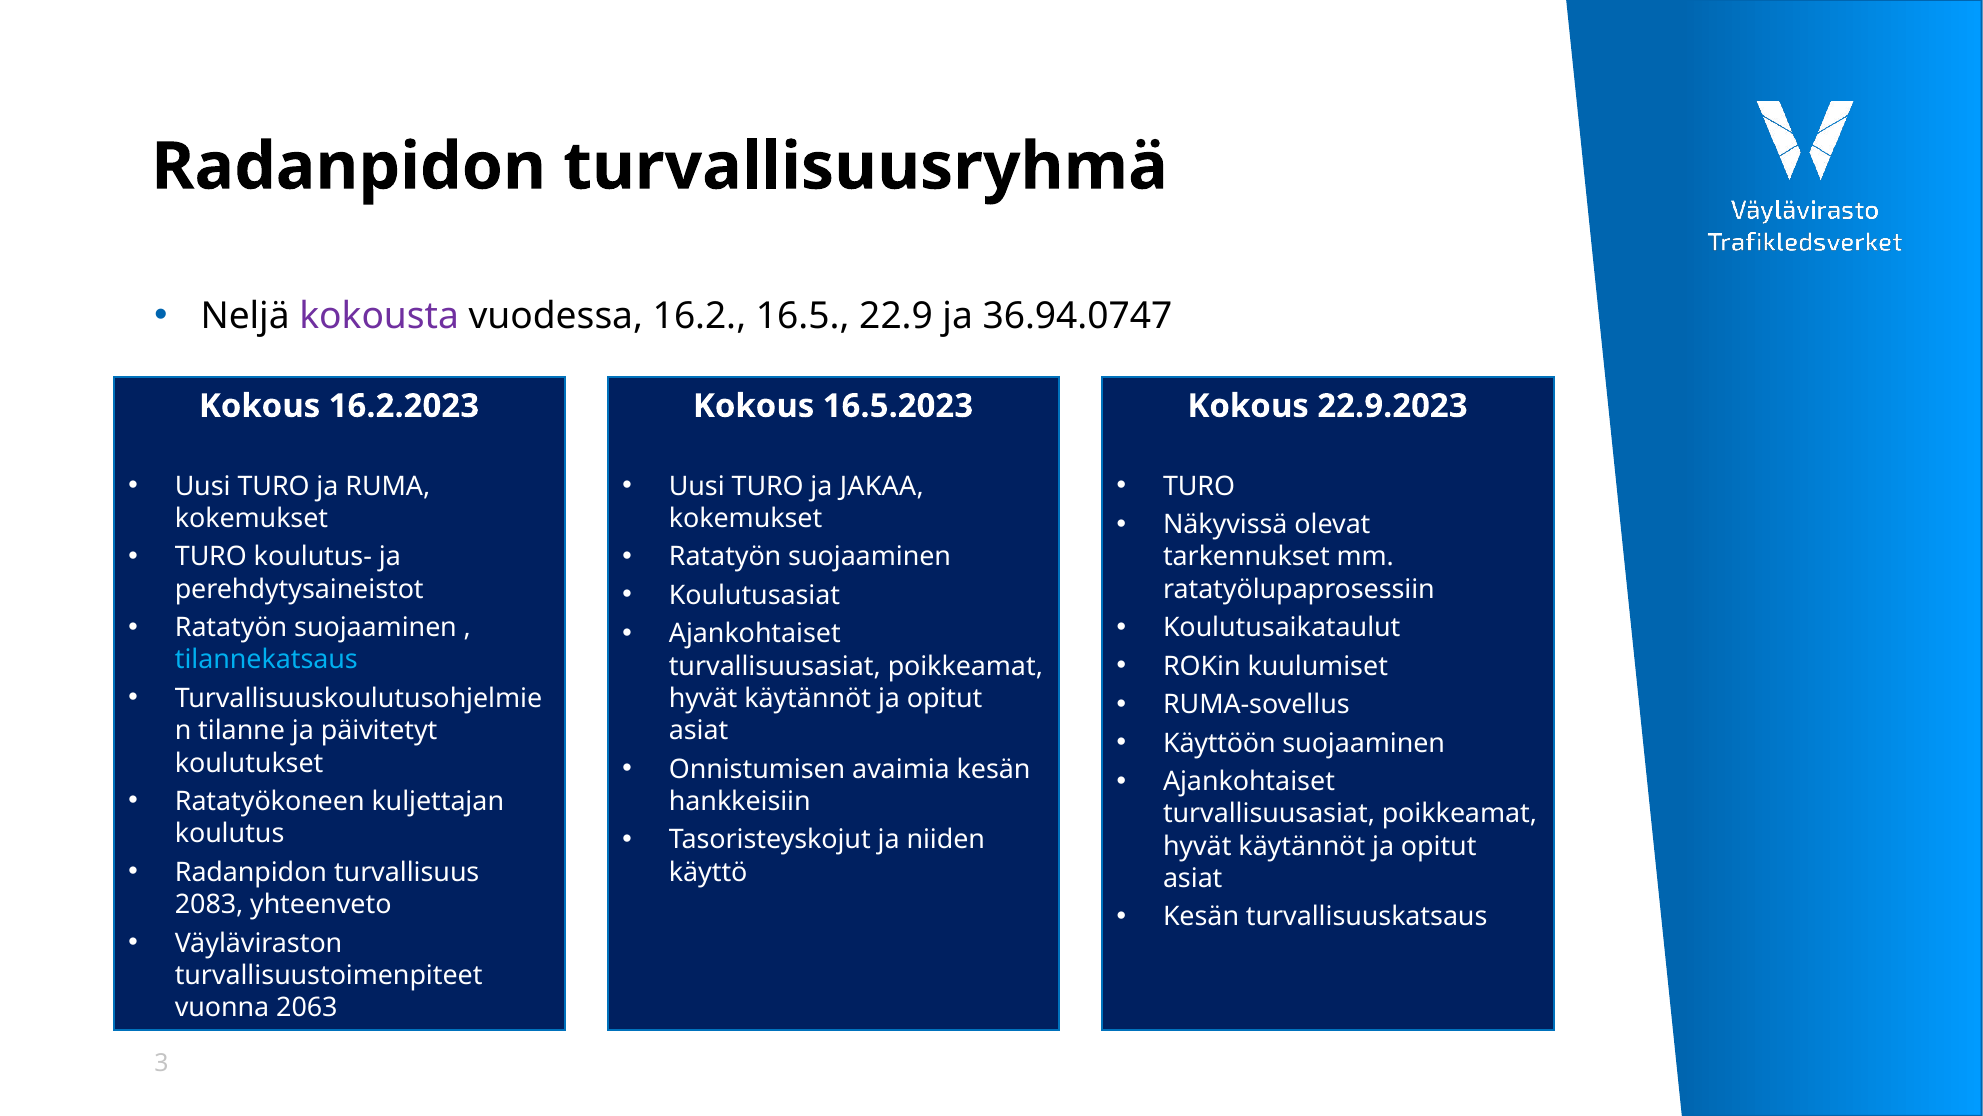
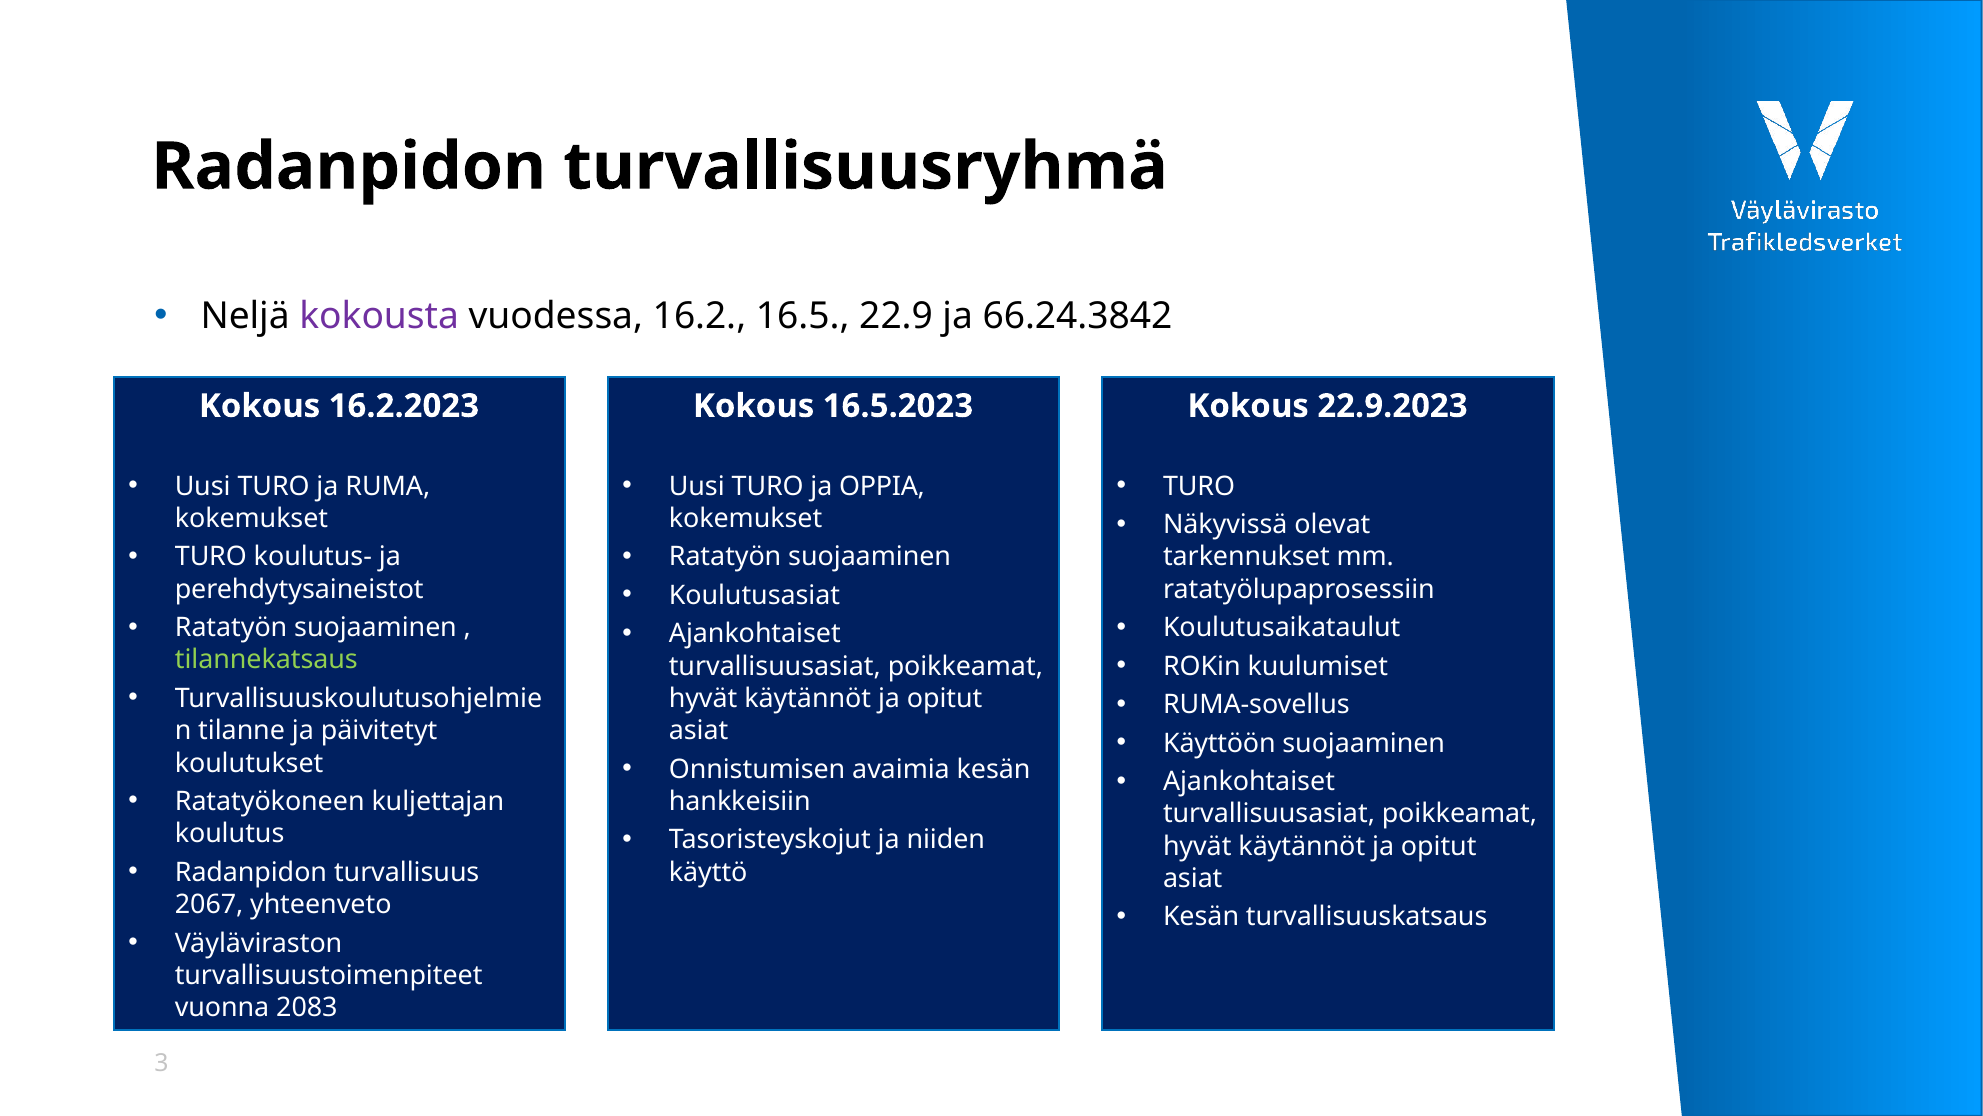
36.94.0747: 36.94.0747 -> 66.24.3842 (1077, 316)
JAKAA: JAKAA -> OPPIA (882, 486)
tilannekatsaus colour: light blue -> light green (266, 660)
2083: 2083 -> 2067 (209, 904)
2063: 2063 -> 2083 (307, 1007)
